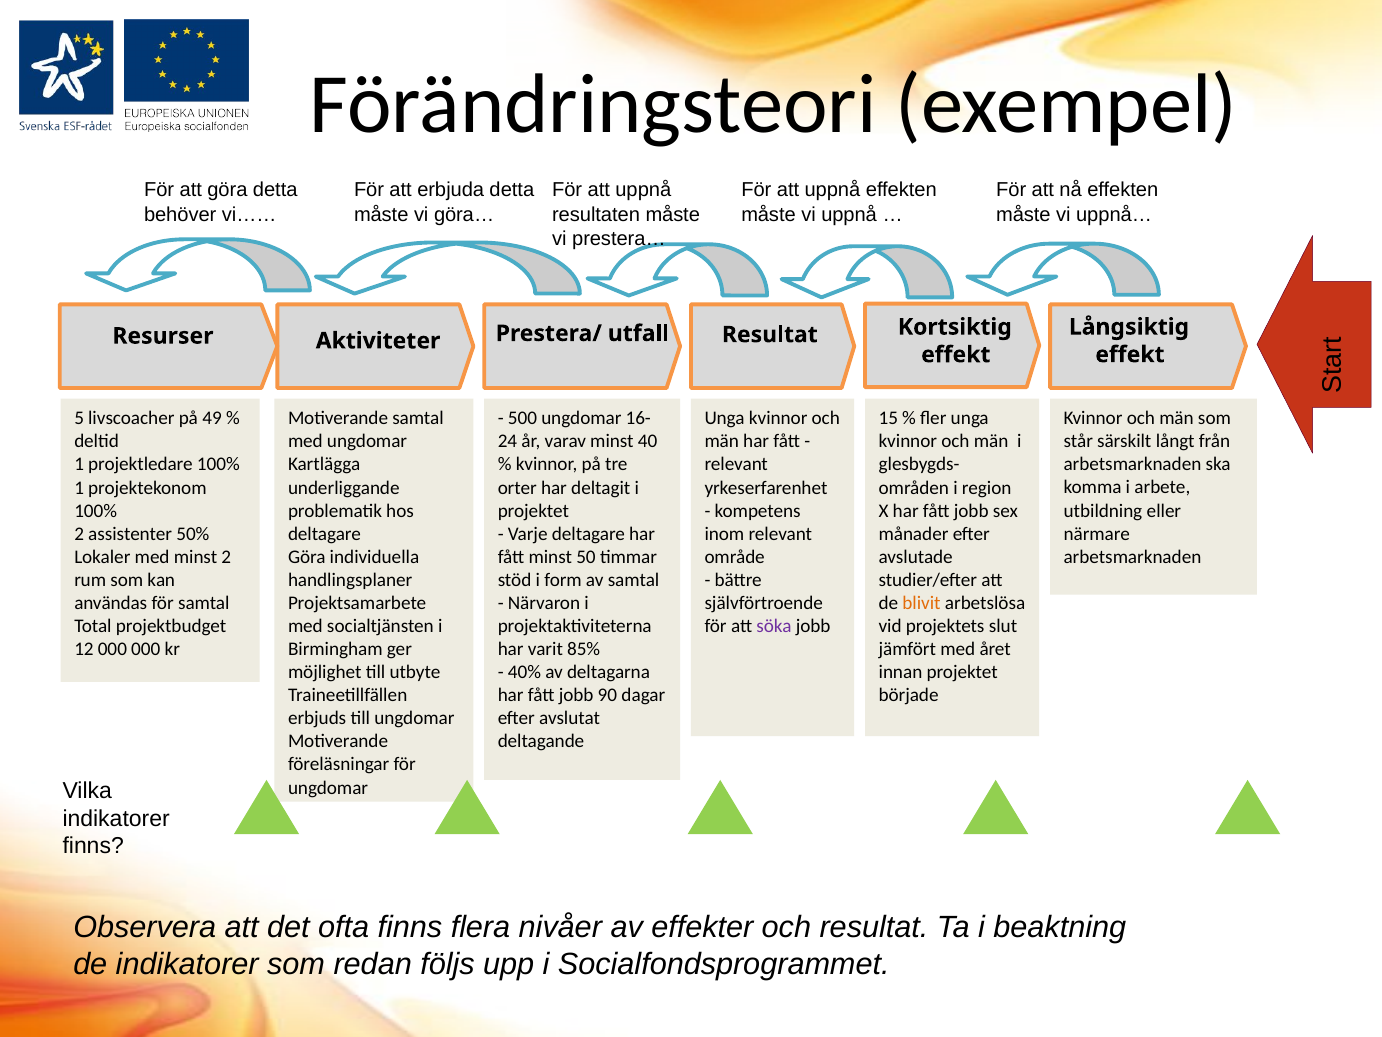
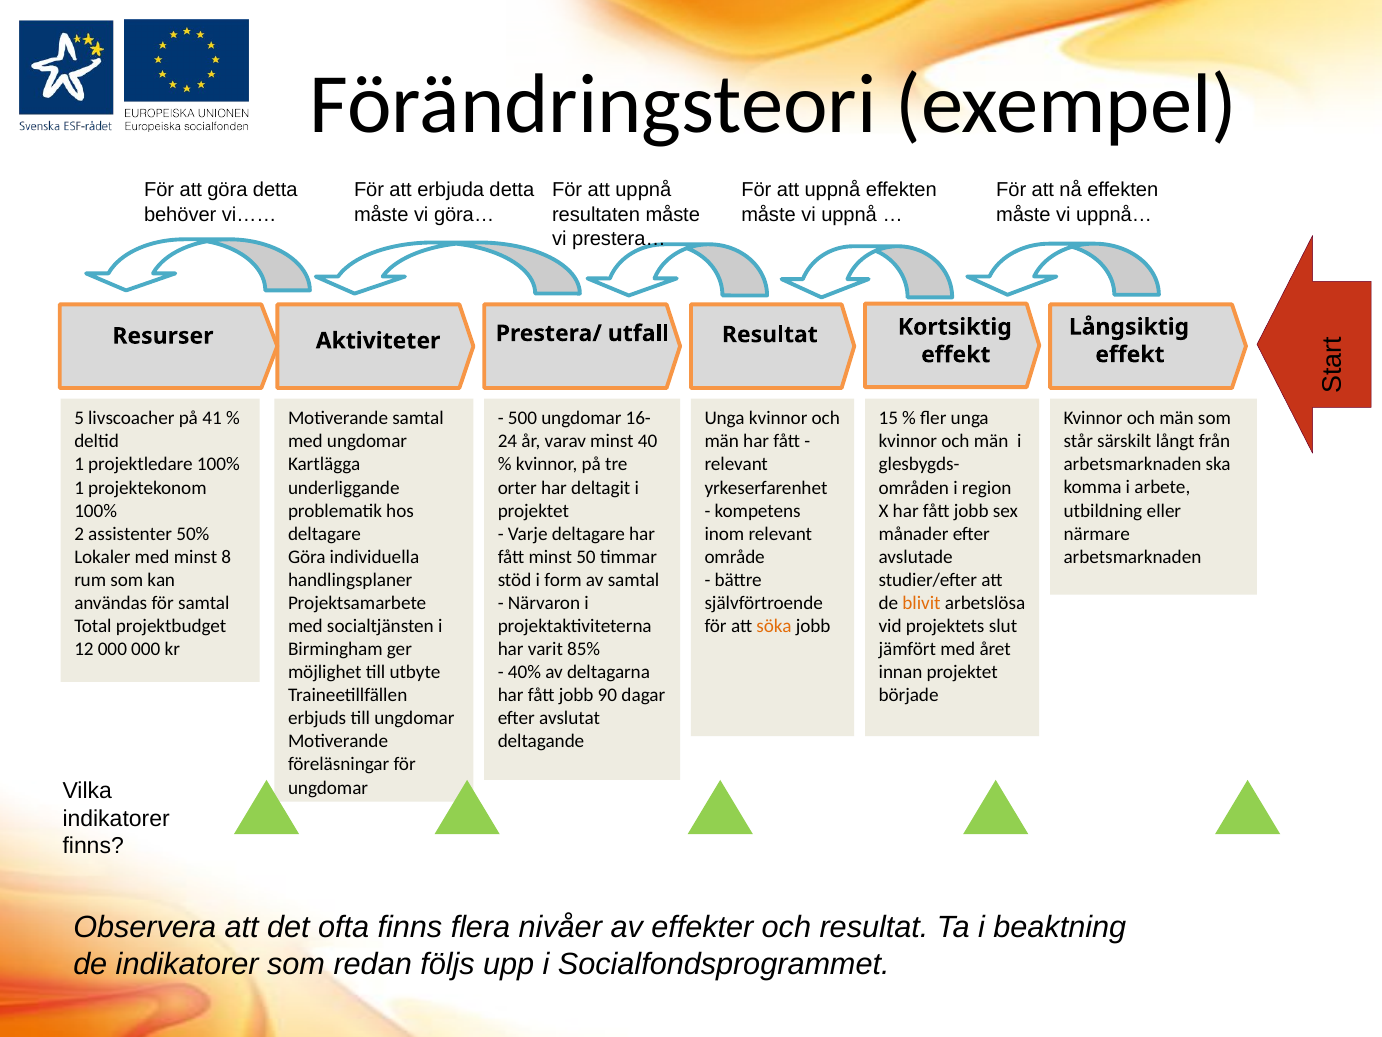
49: 49 -> 41 (212, 418)
minst 2: 2 -> 8 (226, 557)
söka colour: purple -> orange (774, 626)
